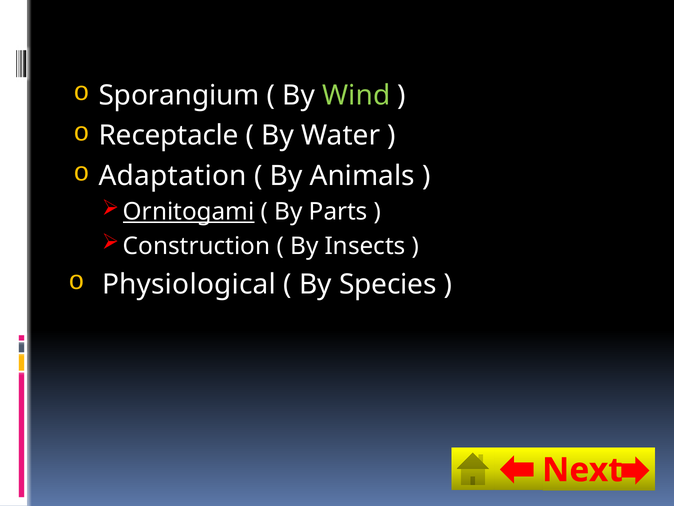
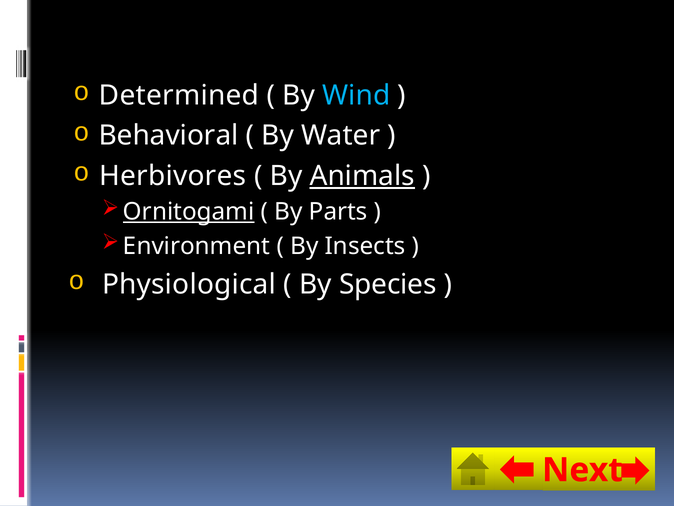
Sporangium: Sporangium -> Determined (179, 95)
Wind colour: light green -> light blue (356, 95)
Receptacle: Receptacle -> Behavioral (169, 135)
Adaptation: Adaptation -> Herbivores (173, 176)
Animals underline: none -> present (362, 176)
Construction: Construction -> Environment (197, 246)
